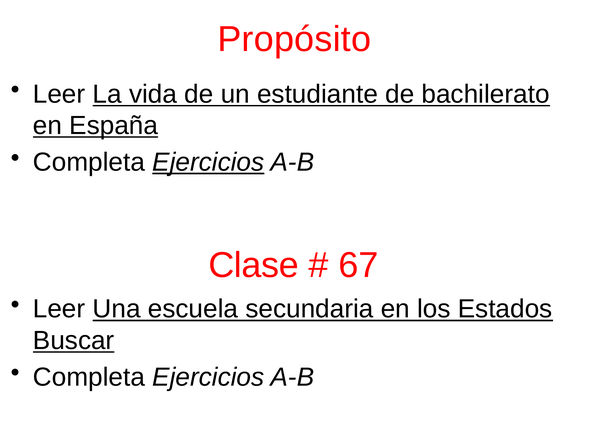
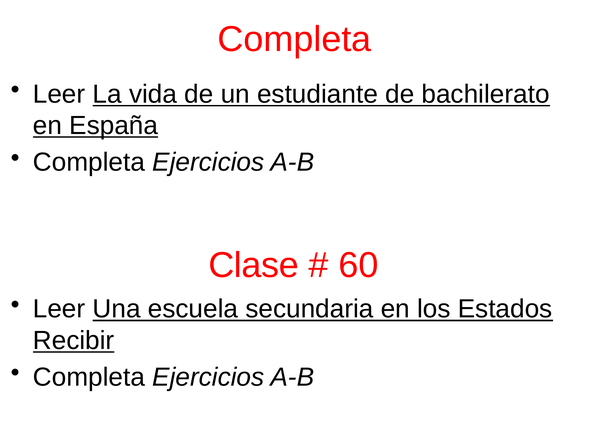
Propósito: Propósito -> Completa (294, 39)
Ejercicios underline: present -> none (208, 162)
67: 67 -> 60 (358, 265)
Buscar: Buscar -> Recibir (74, 340)
